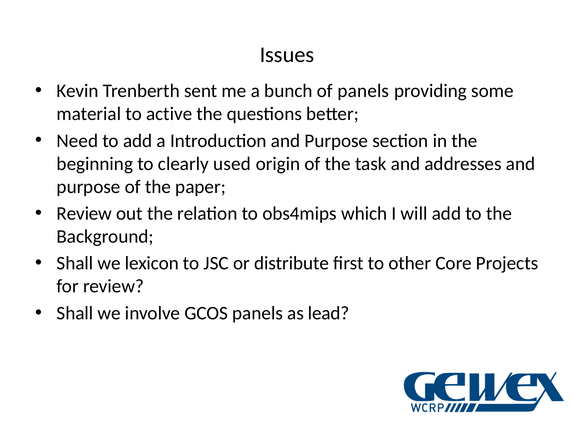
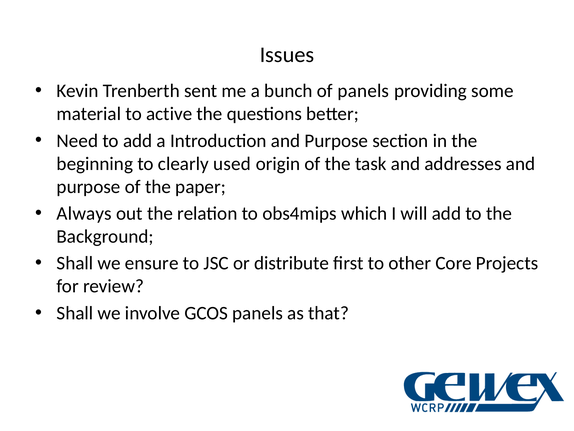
Review: Review -> Always (84, 213)
lexicon: lexicon -> ensure (152, 263)
lead: lead -> that (329, 313)
